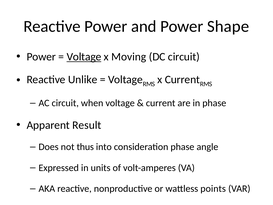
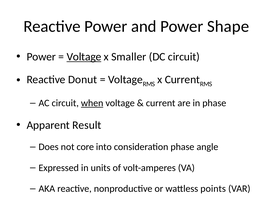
Moving: Moving -> Smaller (129, 57)
Unlike: Unlike -> Donut (83, 80)
when underline: none -> present (92, 103)
thus: thus -> core (85, 147)
